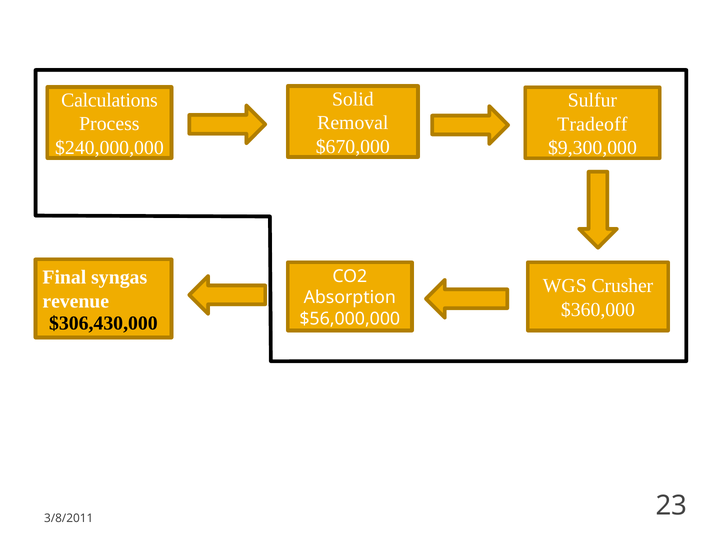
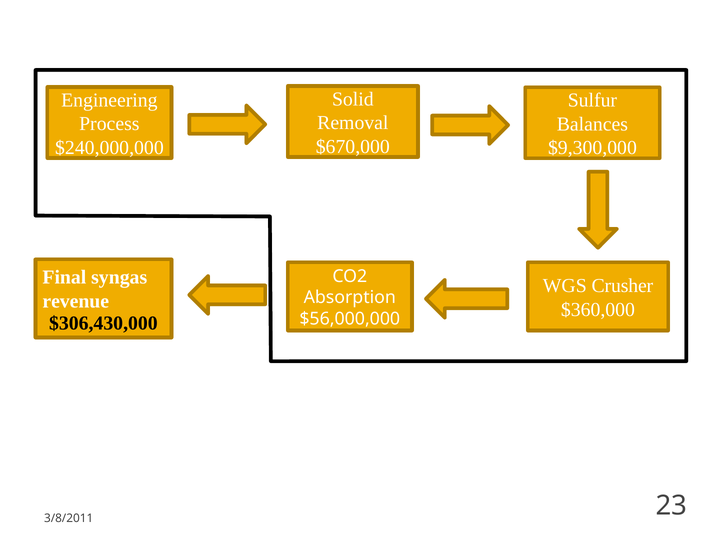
Calculations: Calculations -> Engineering (109, 100)
Tradeoff: Tradeoff -> Balances (592, 124)
